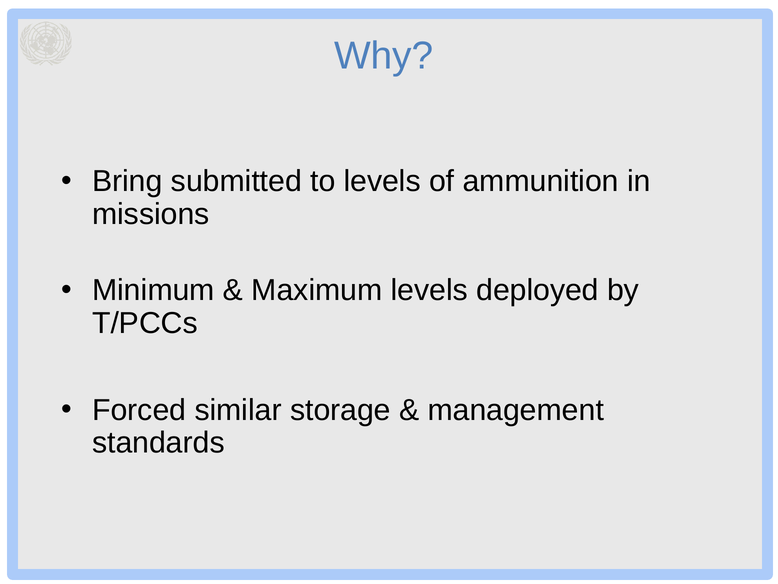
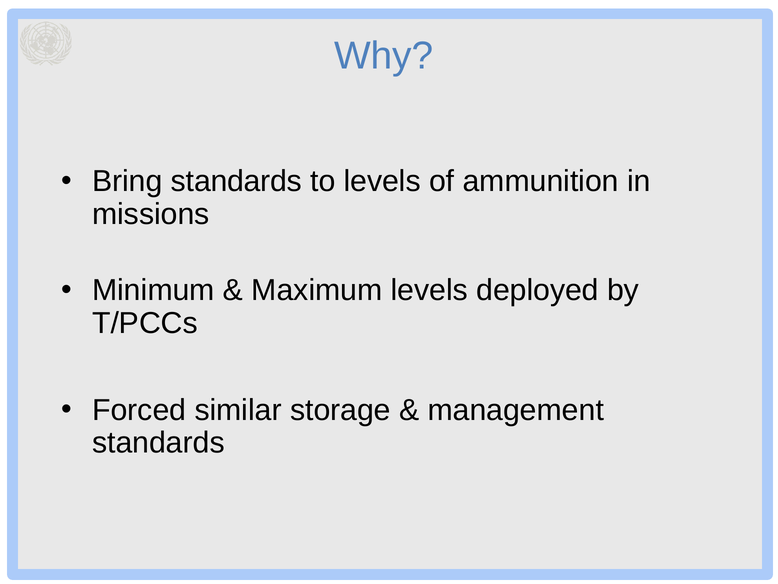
Bring submitted: submitted -> standards (236, 181)
